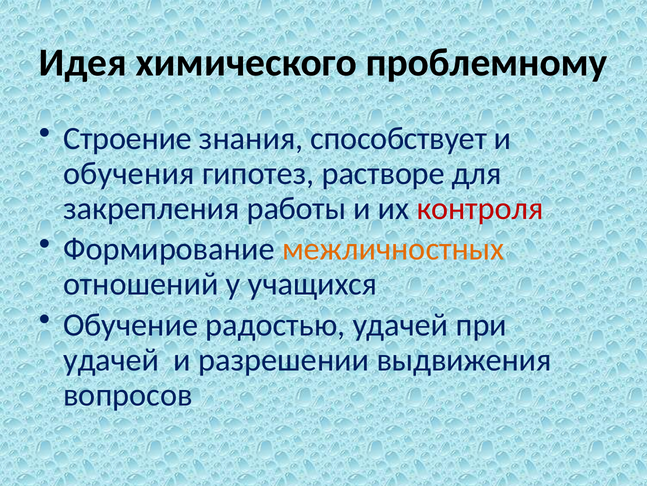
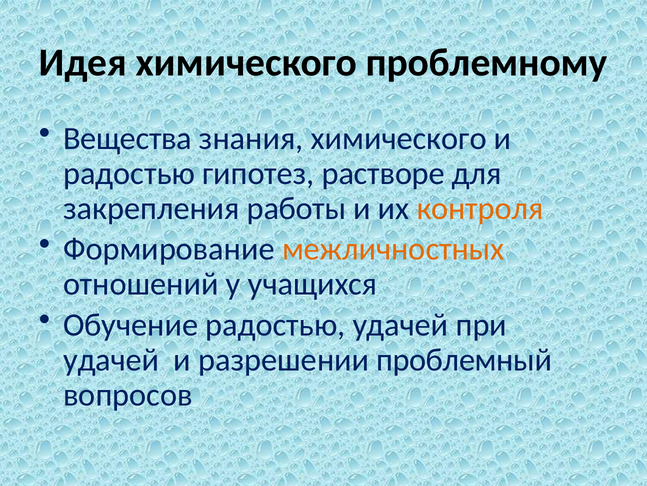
Строение: Строение -> Вещества (127, 138)
знания способствует: способствует -> химического (399, 138)
обучения: обучения -> радостью (129, 173)
контроля colour: red -> orange (480, 208)
выдвижения: выдвижения -> проблемный (464, 359)
